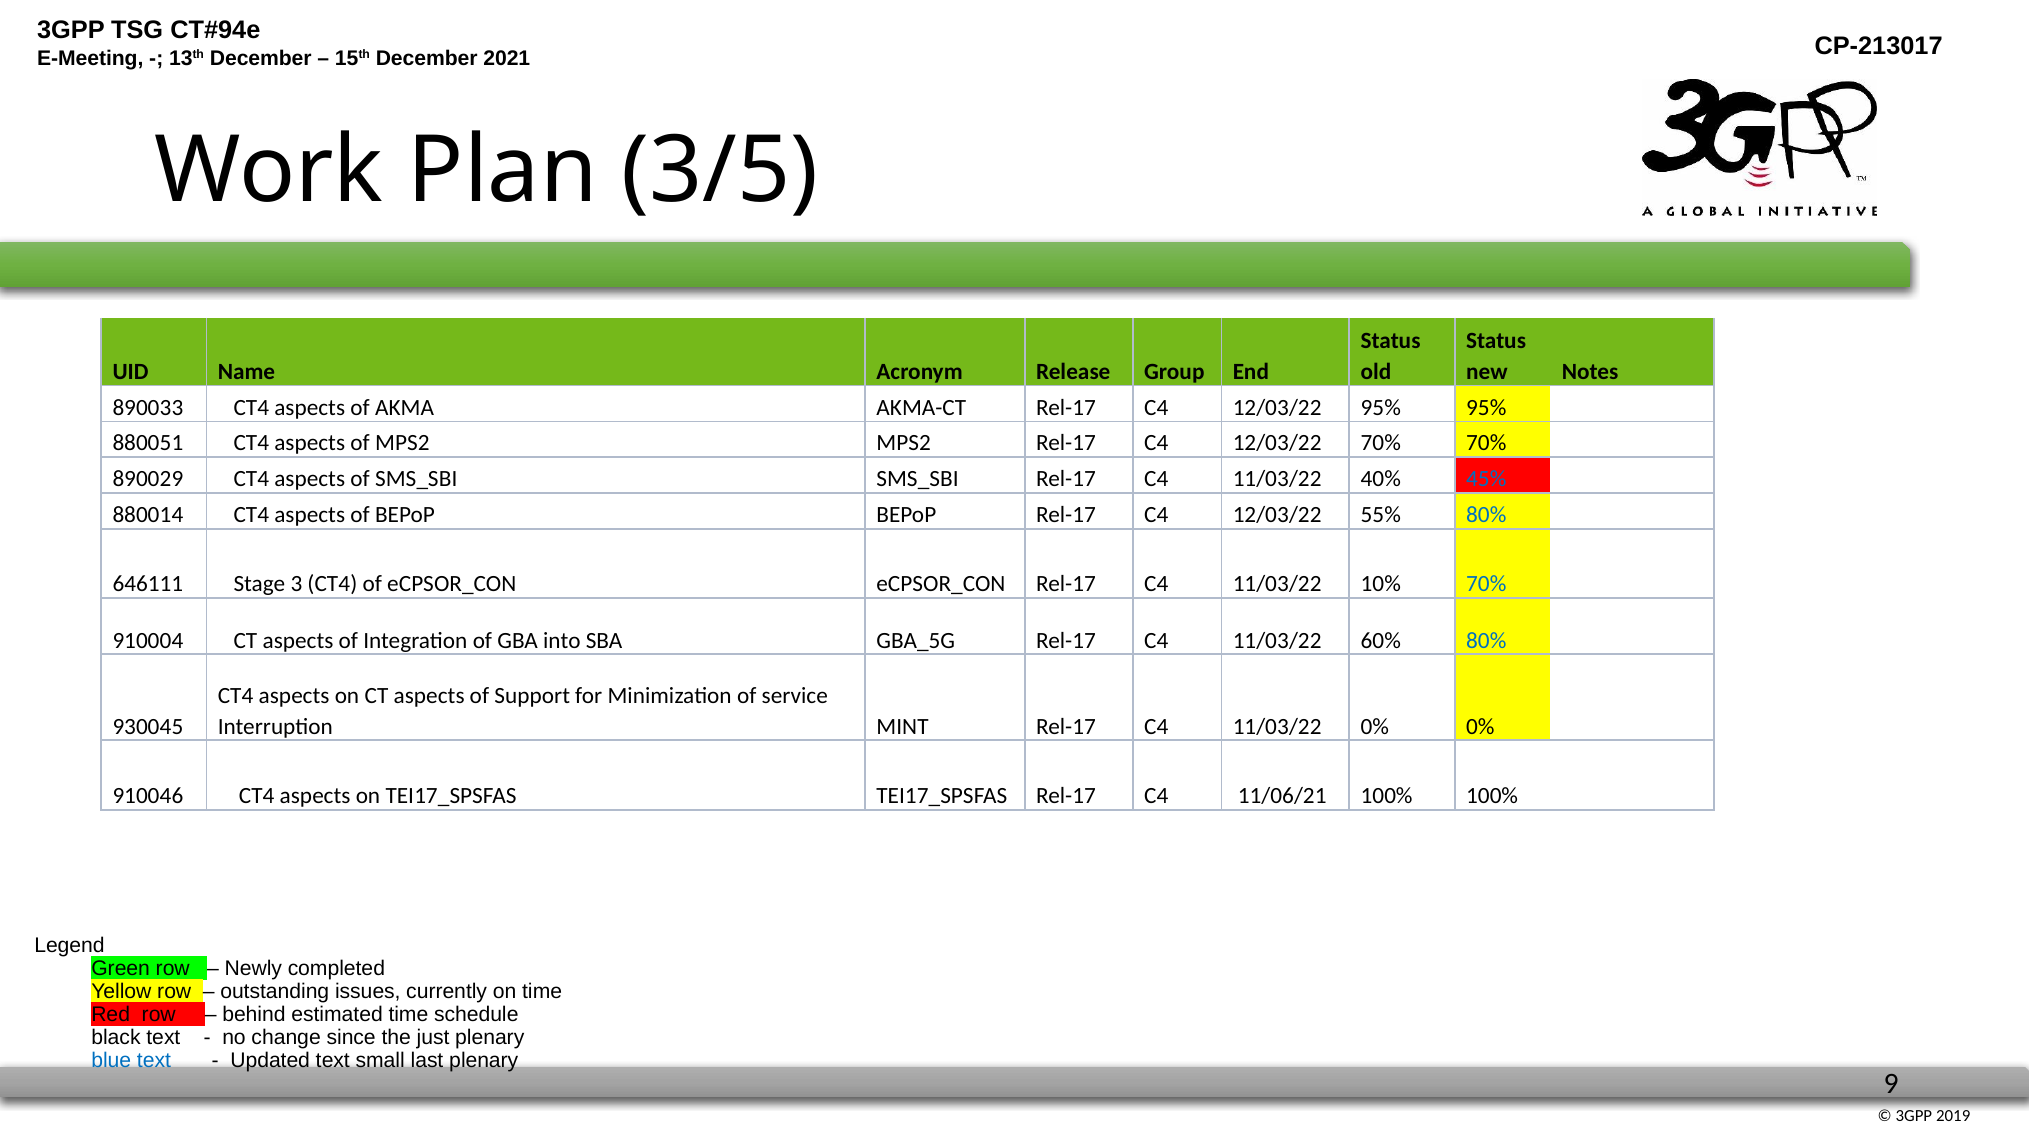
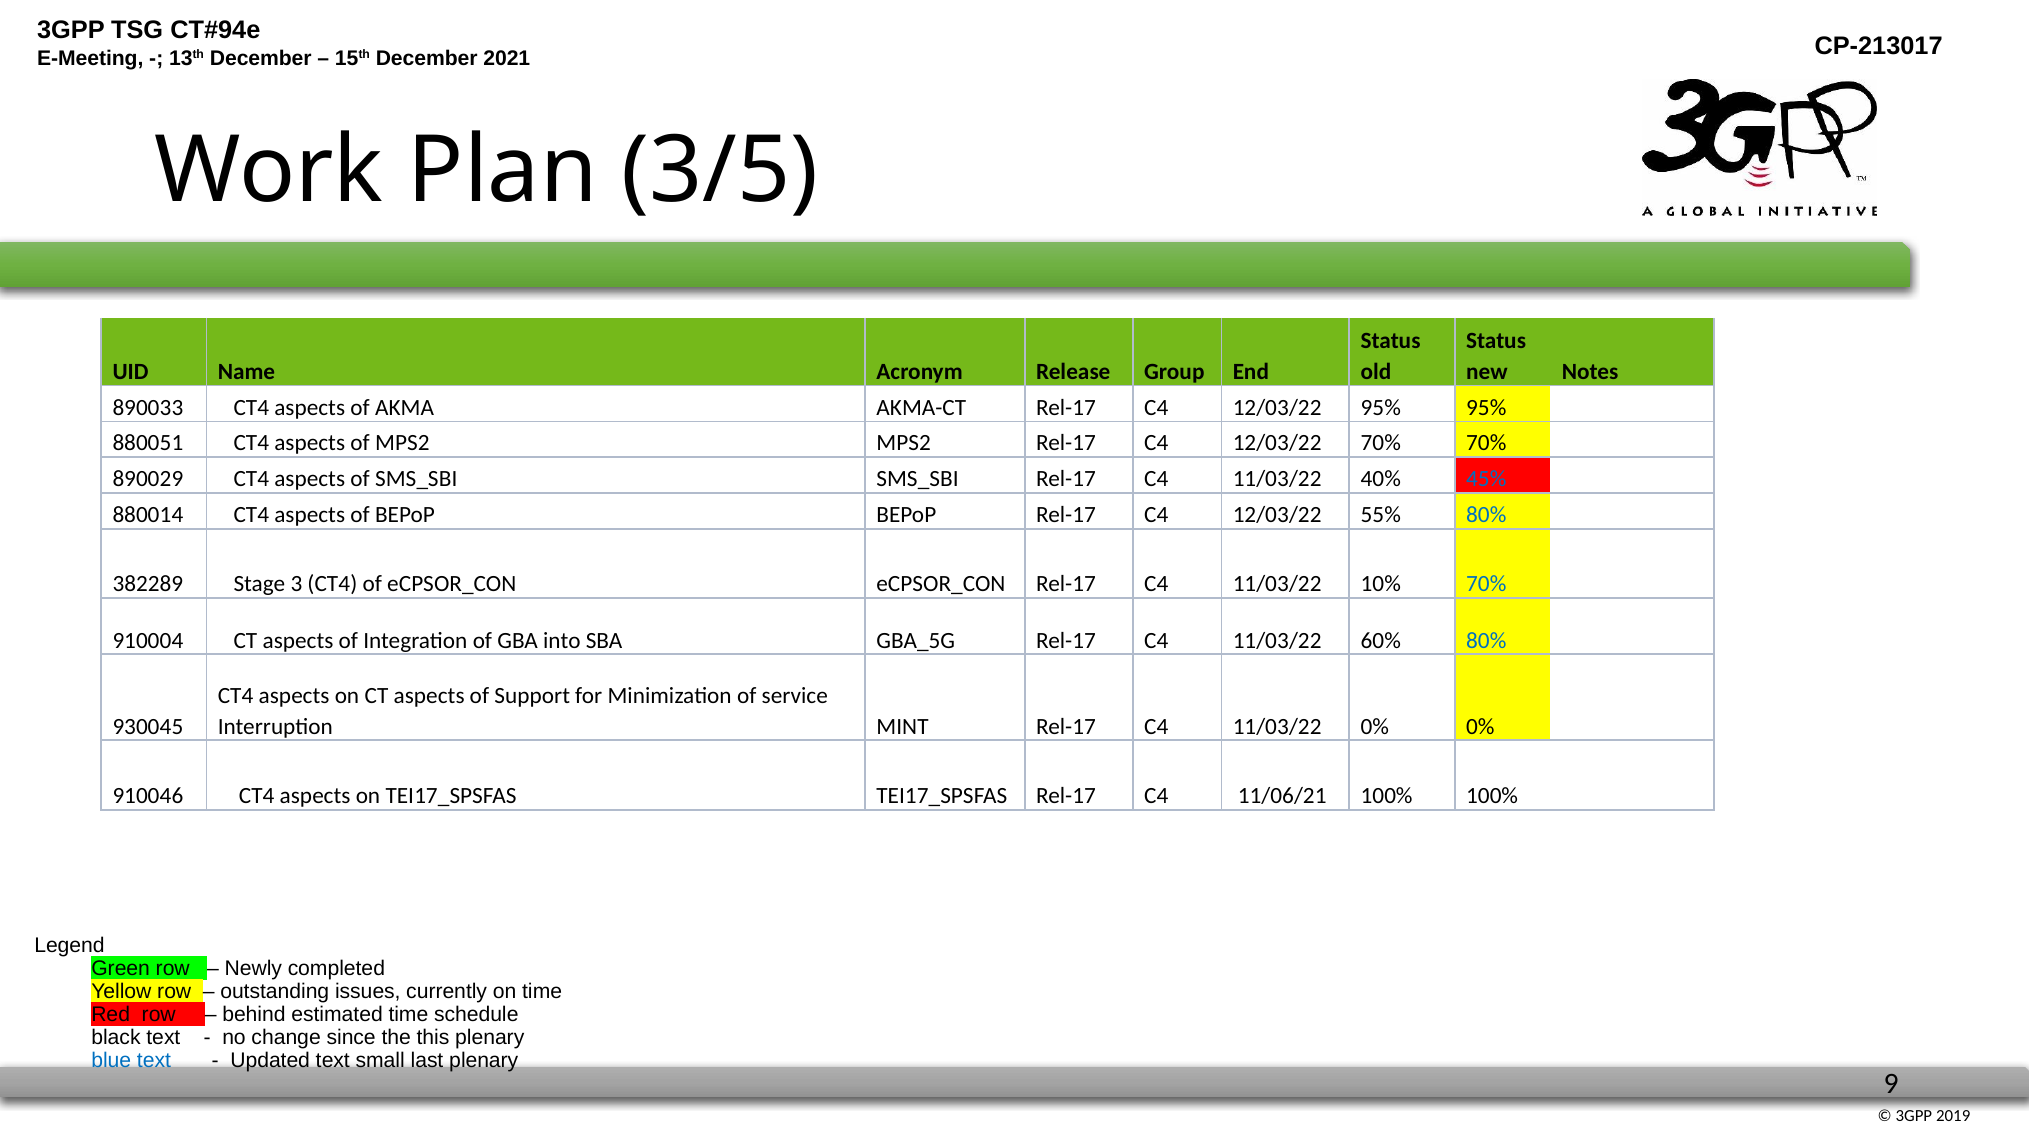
646111: 646111 -> 382289 (148, 584)
just: just -> this (433, 1038)
